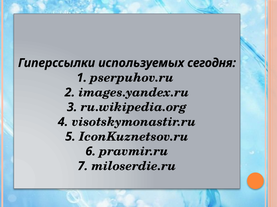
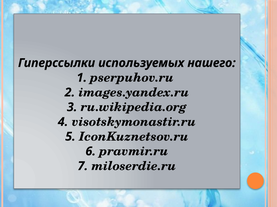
сегодня: сегодня -> нашего (212, 63)
